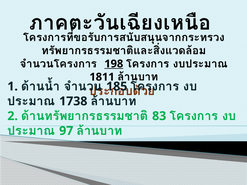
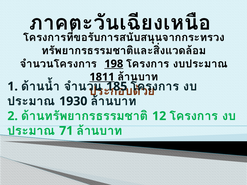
1811 underline: none -> present (102, 77)
1738: 1738 -> 1930 (73, 101)
83: 83 -> 12 (159, 116)
97: 97 -> 71 (66, 131)
